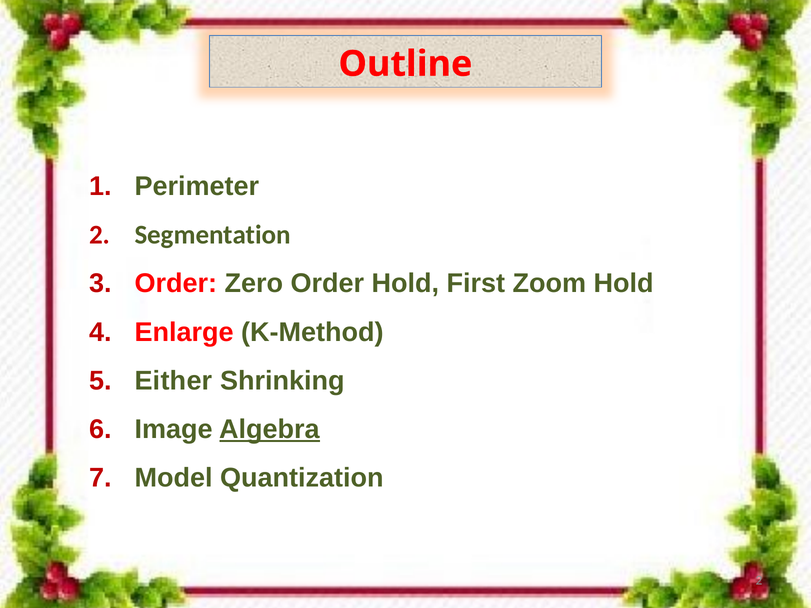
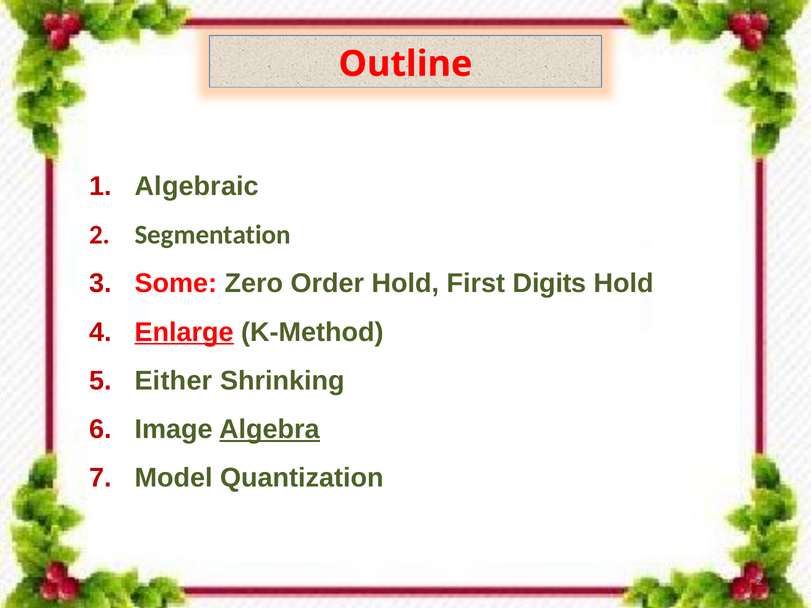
Perimeter: Perimeter -> Algebraic (197, 186)
Order: Order -> Some (176, 284)
Zoom: Zoom -> Digits (550, 284)
Enlarge underline: none -> present (184, 332)
